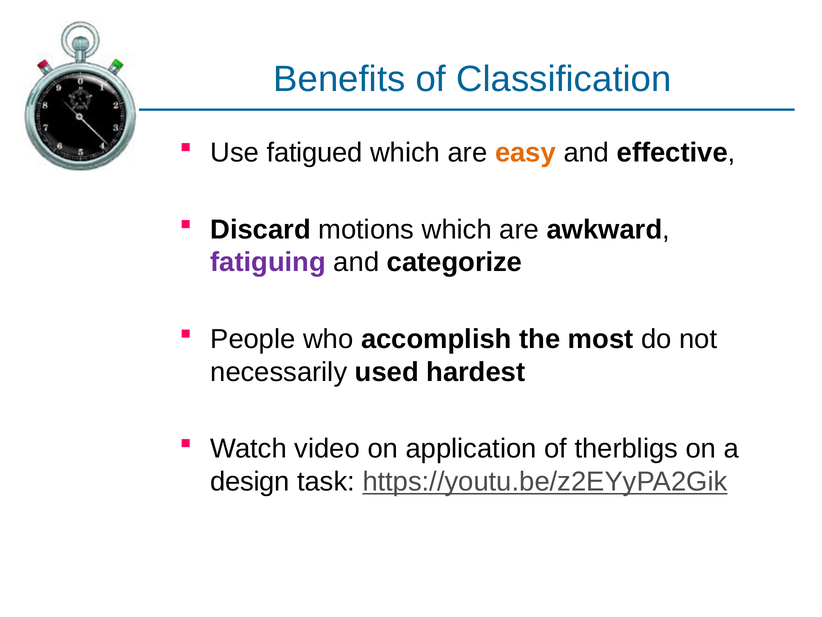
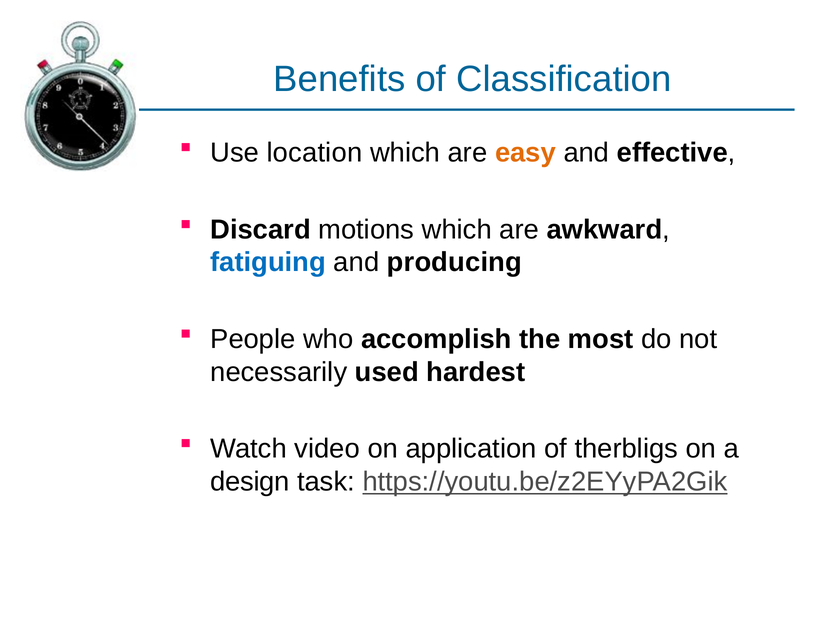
fatigued: fatigued -> location (314, 153)
fatiguing colour: purple -> blue (268, 262)
categorize: categorize -> producing (454, 262)
